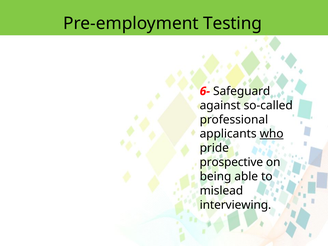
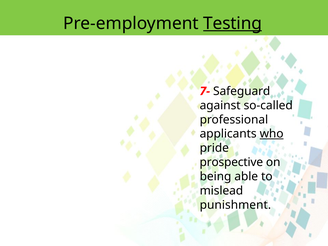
Testing underline: none -> present (233, 23)
6-: 6- -> 7- (205, 91)
interviewing: interviewing -> punishment (235, 205)
